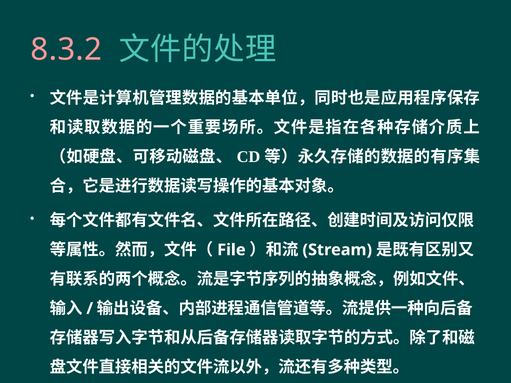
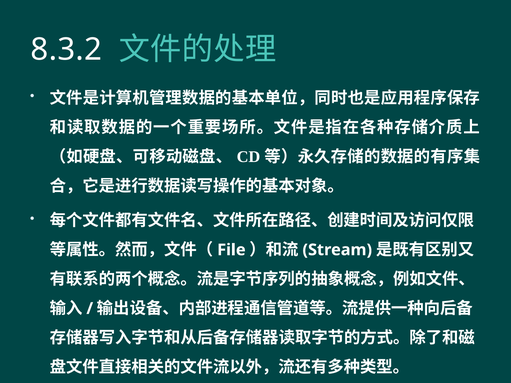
8.3.2 colour: pink -> white (66, 49)
